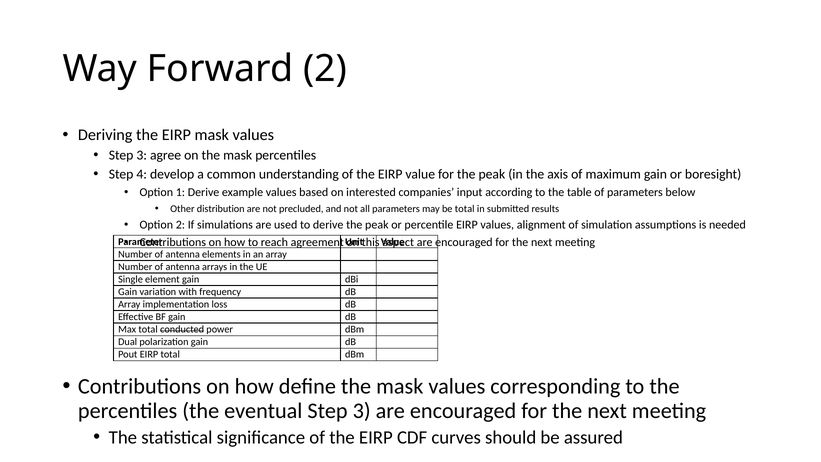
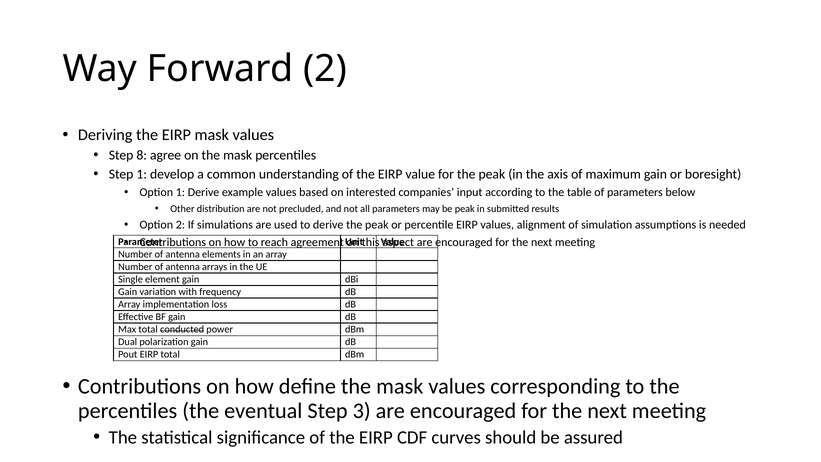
3: 3 -> 8 (142, 155)
Step 4: 4 -> 1 (142, 174)
be total: total -> peak (465, 209)
